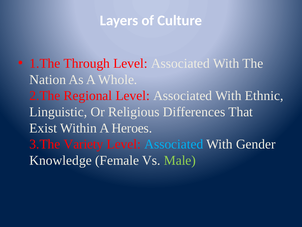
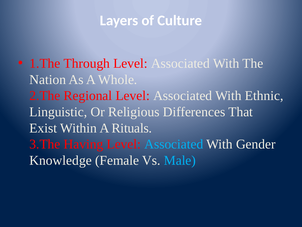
Heroes: Heroes -> Rituals (132, 128)
Variety: Variety -> Having (83, 144)
Male colour: light green -> light blue (180, 160)
